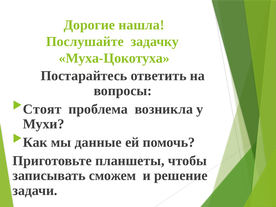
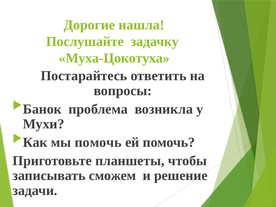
Стоят: Стоят -> Банок (42, 109)
мы данные: данные -> помочь (98, 142)
